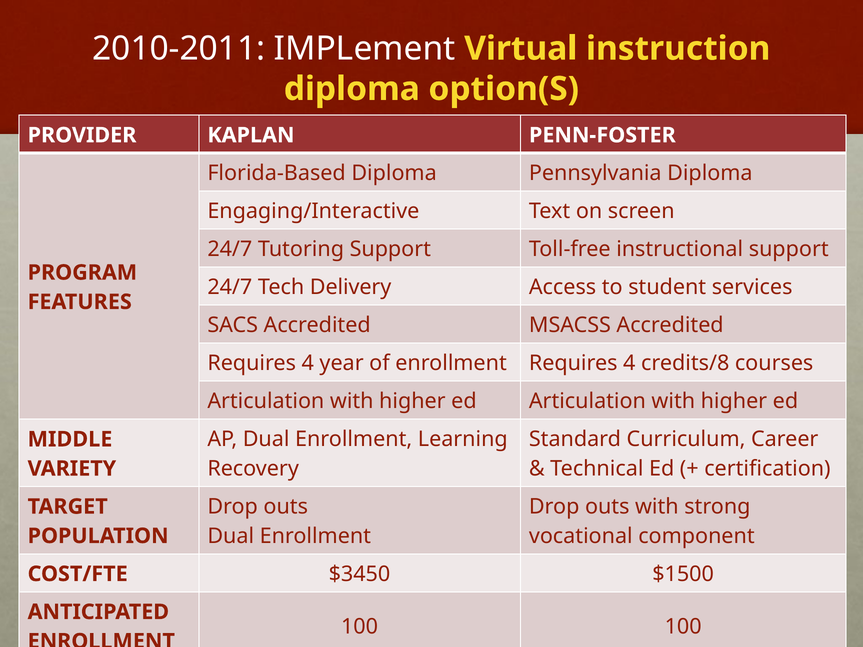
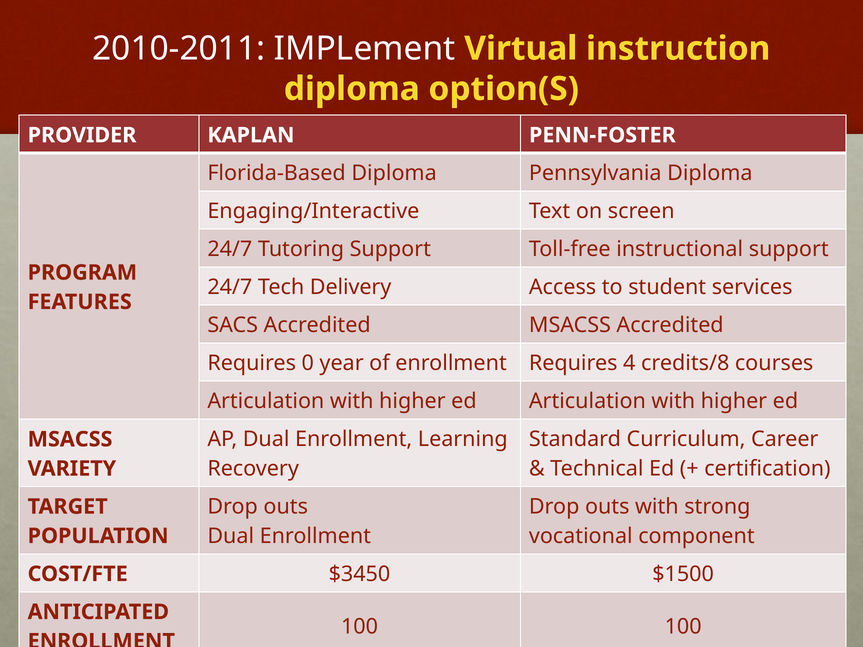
4: 4 -> 0 (308, 363)
MIDDLE: MIDDLE -> MSACSS (70, 439)
